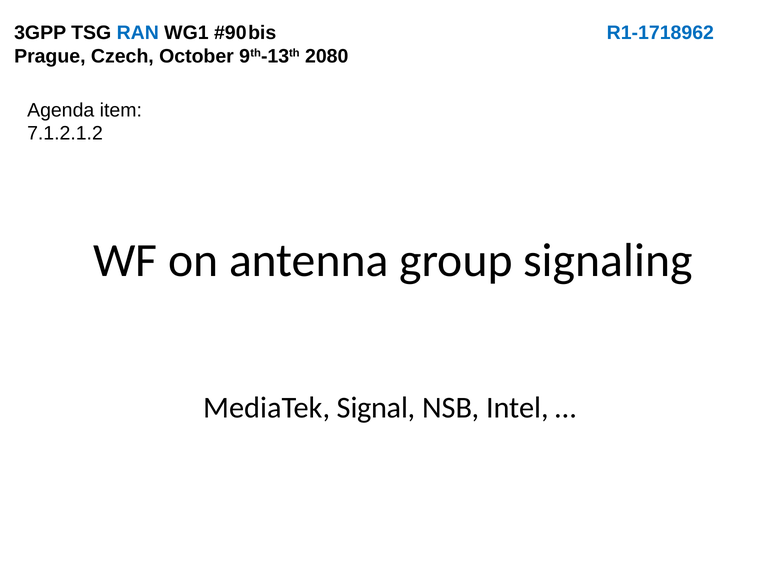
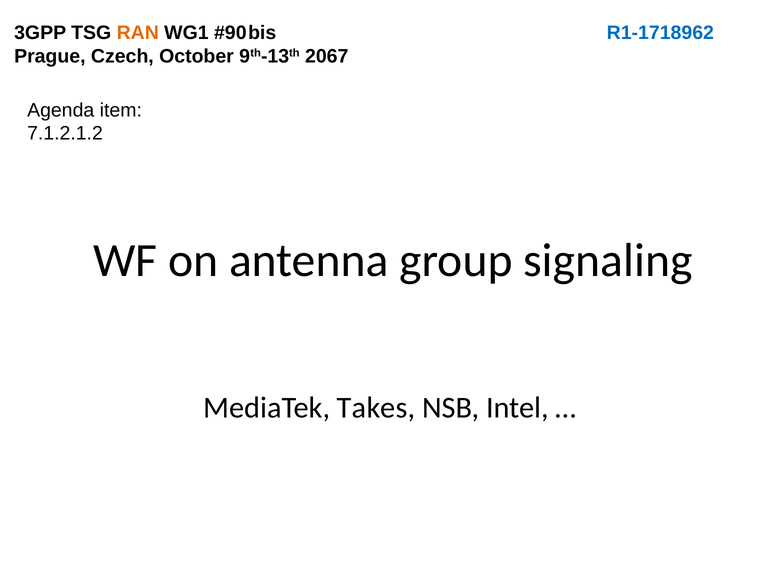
RAN colour: blue -> orange (138, 33)
2080: 2080 -> 2067 (327, 56)
Signal: Signal -> Takes (376, 408)
